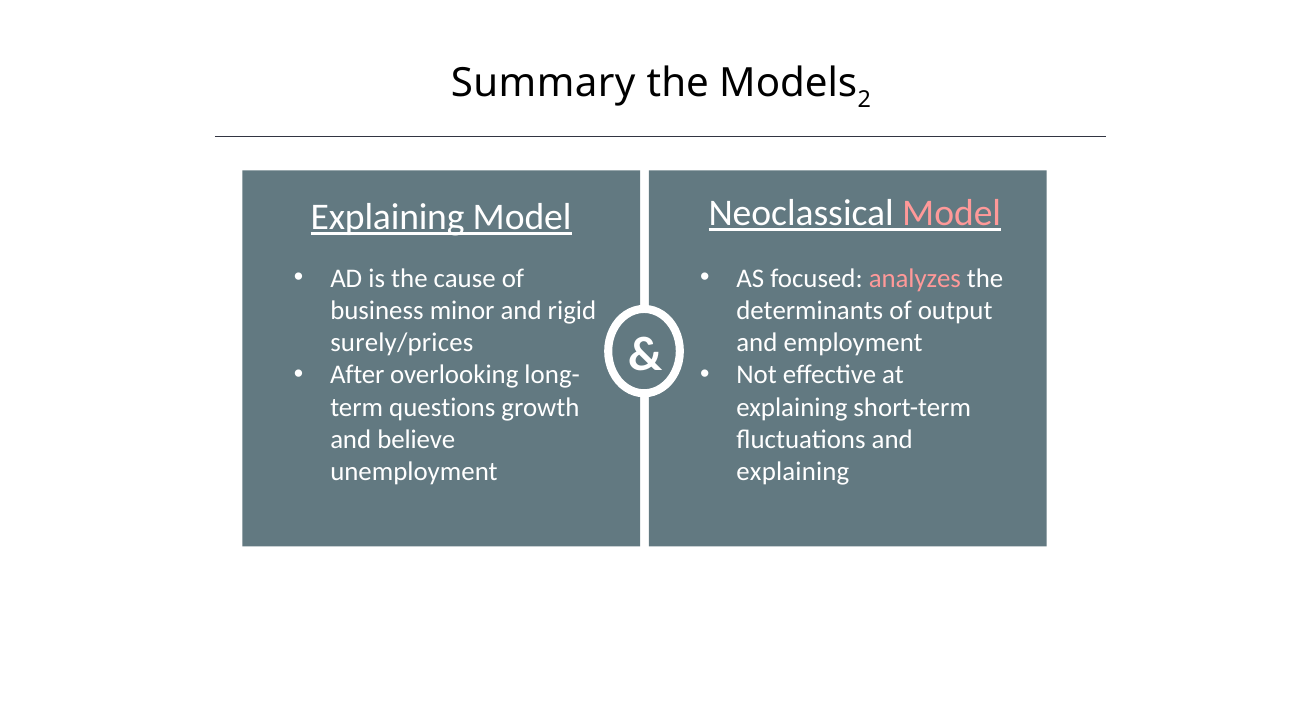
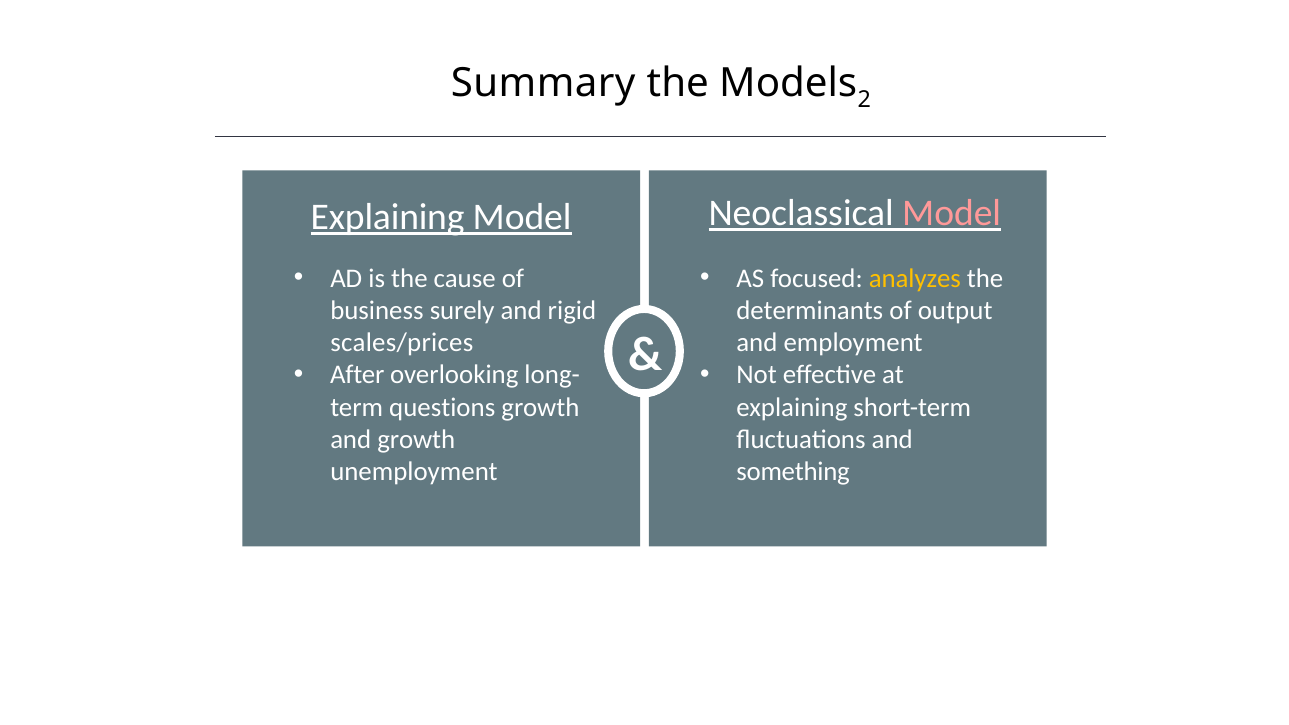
analyzes colour: pink -> yellow (915, 278)
minor: minor -> surely (462, 310)
surely/prices: surely/prices -> scales/prices (402, 343)
and believe: believe -> growth (416, 439)
explaining: explaining -> something (793, 472)
